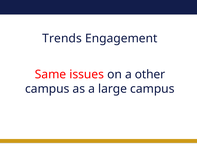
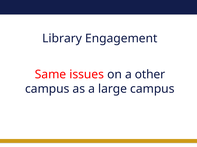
Trends: Trends -> Library (62, 39)
